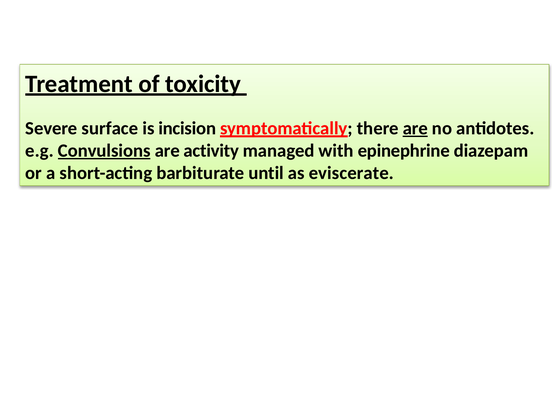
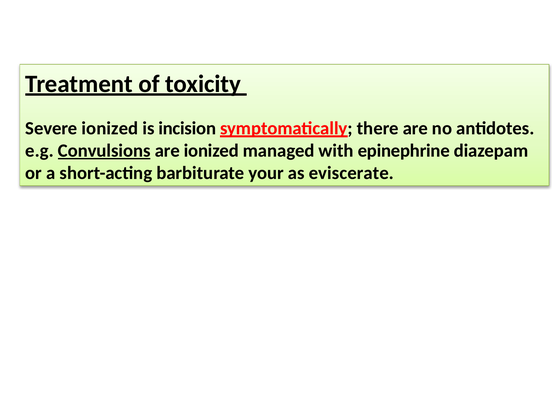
Severe surface: surface -> ionized (110, 128)
are underline: present -> none (415, 128)
are activity: activity -> ionized (211, 151)
until: until -> your (266, 173)
